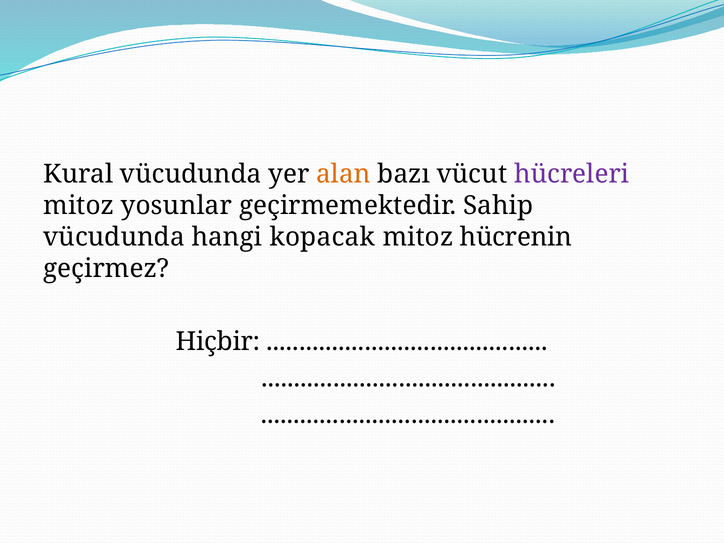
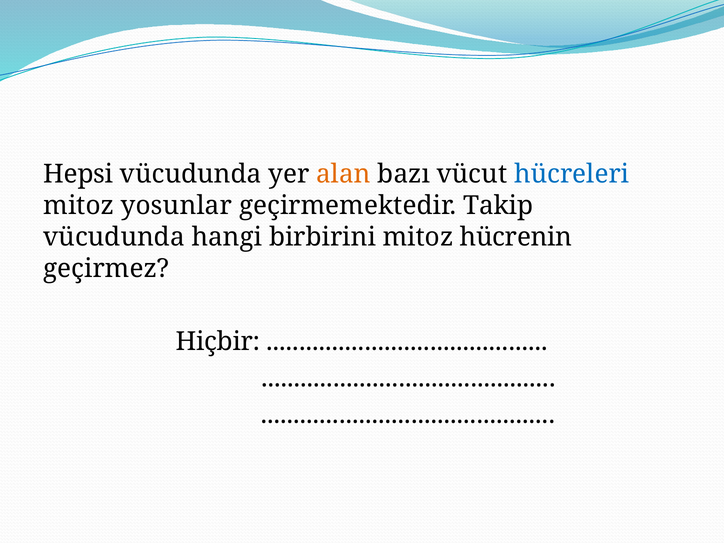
Kural: Kural -> Hepsi (78, 174)
hücreleri colour: purple -> blue (572, 174)
Sahip: Sahip -> Takip (498, 206)
kopacak: kopacak -> birbirini (322, 237)
